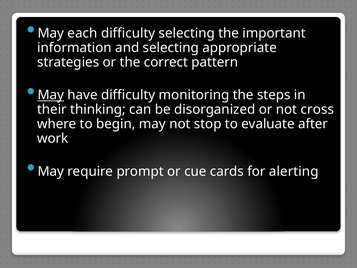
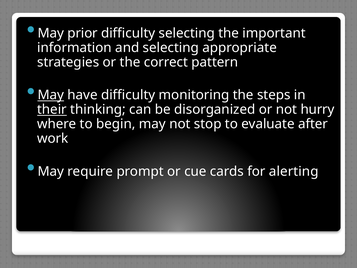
each: each -> prior (83, 33)
their underline: none -> present (52, 109)
cross: cross -> hurry (317, 109)
